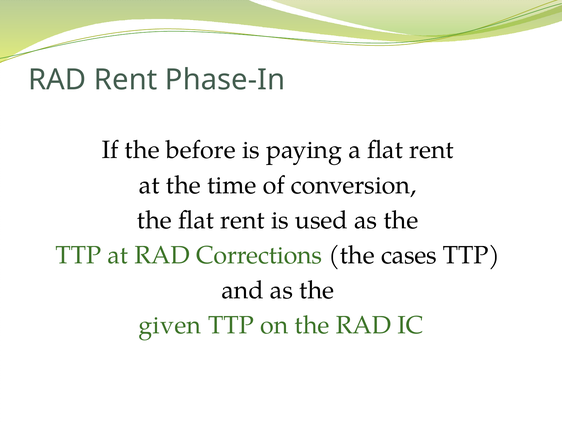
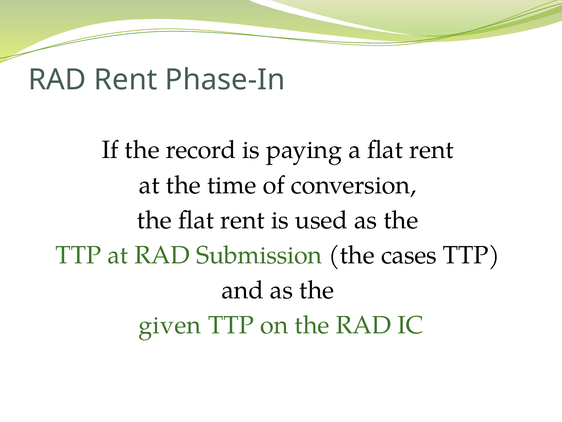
before: before -> record (201, 150)
Corrections: Corrections -> Submission (259, 255)
